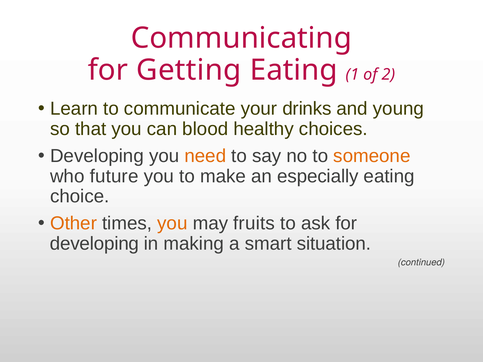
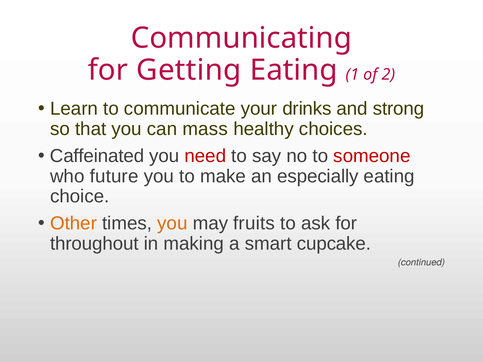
young: young -> strong (399, 109)
blood: blood -> mass (205, 129)
Developing: Developing -> Caffeinated (97, 156)
need colour: orange -> red (205, 156)
someone colour: orange -> red (372, 156)
developing: developing -> throughout (94, 244)
situation: situation -> cupcake (334, 244)
